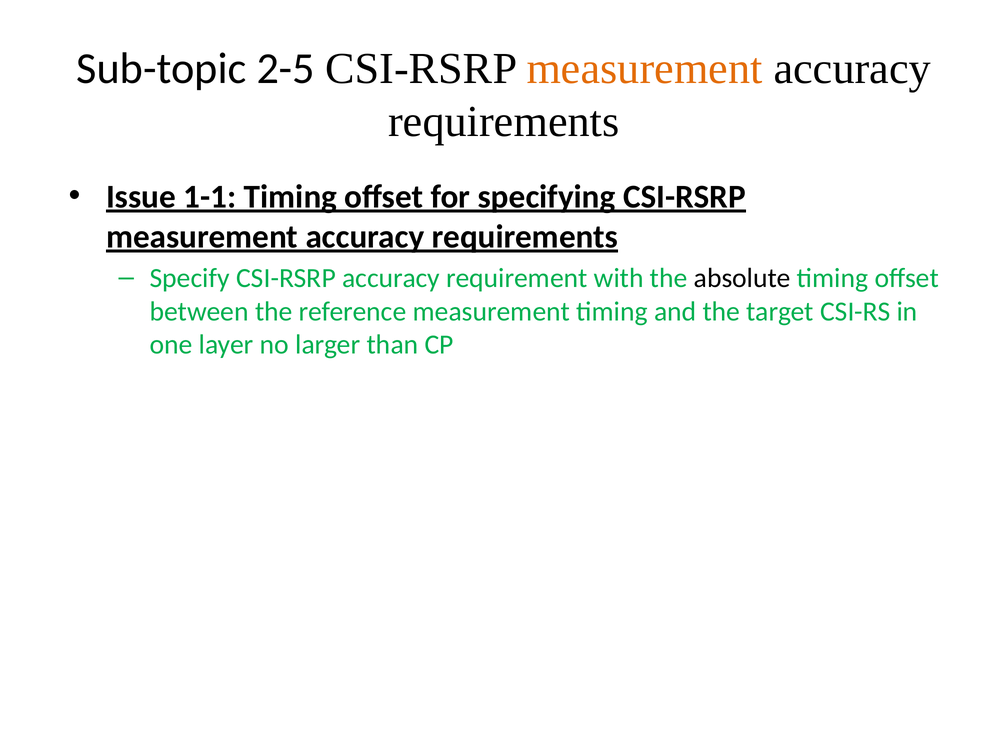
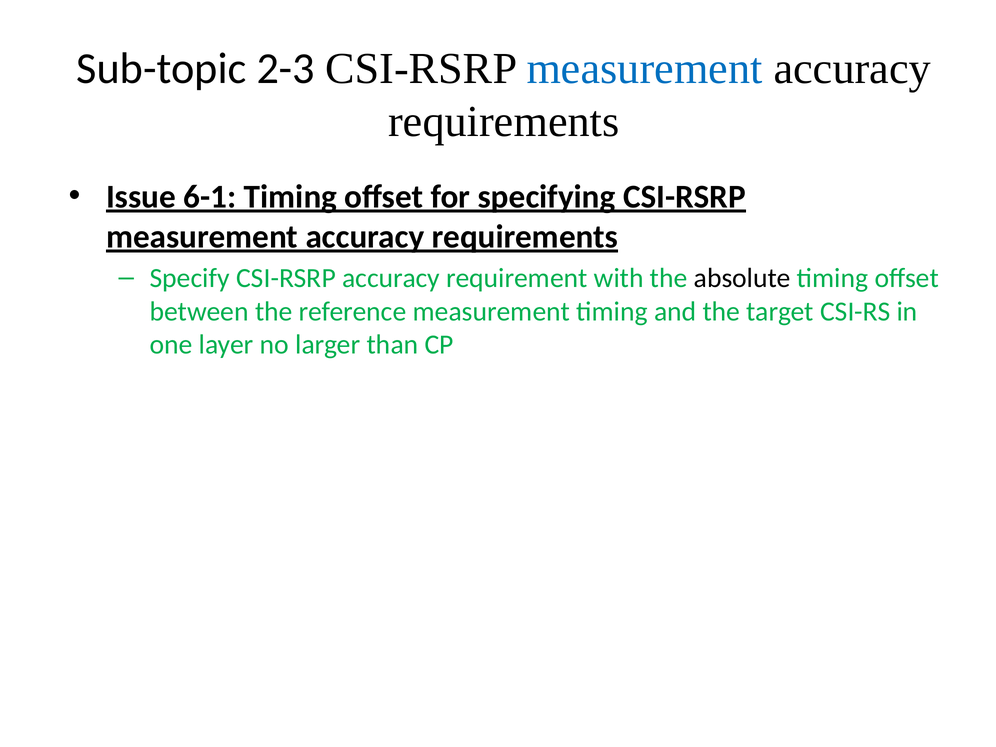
2-5: 2-5 -> 2-3 (286, 69)
measurement colour: orange -> blue (645, 69)
1-1: 1-1 -> 6-1 (210, 197)
